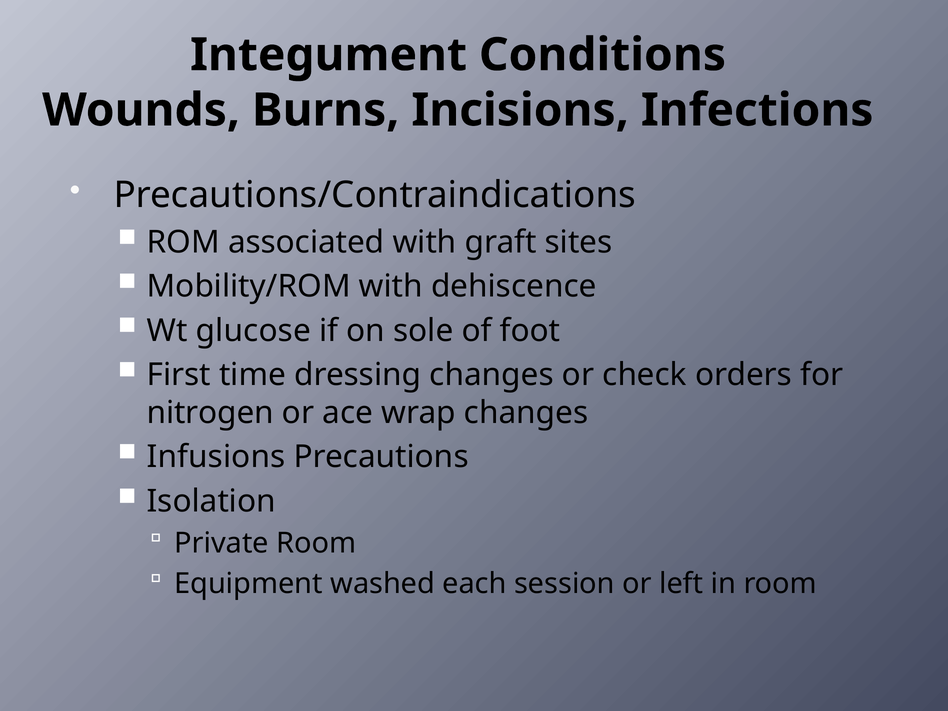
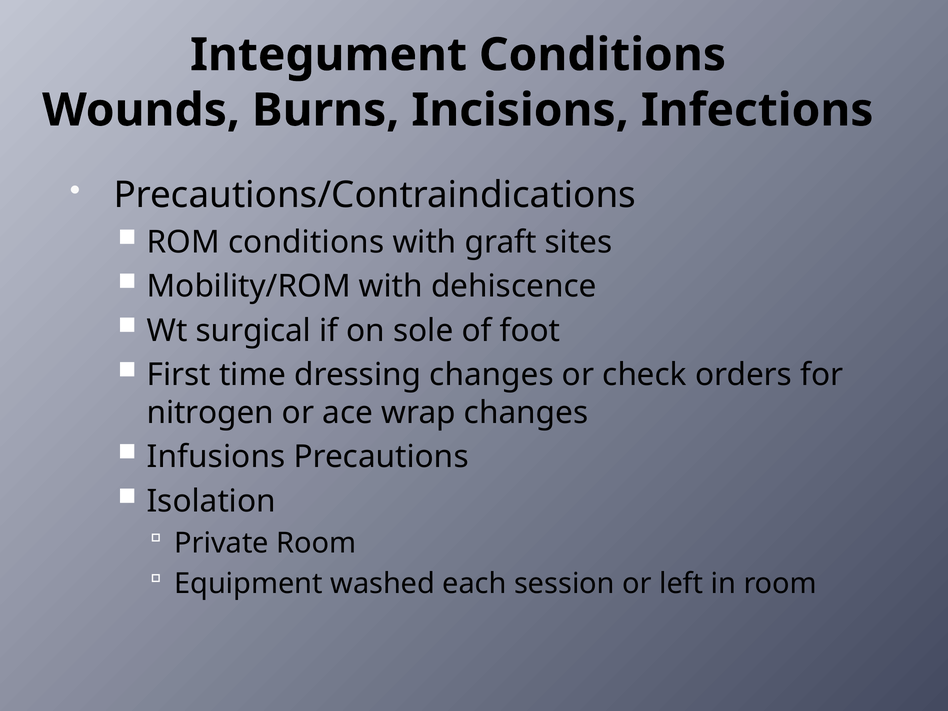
ROM associated: associated -> conditions (306, 242)
glucose: glucose -> surgical (253, 331)
